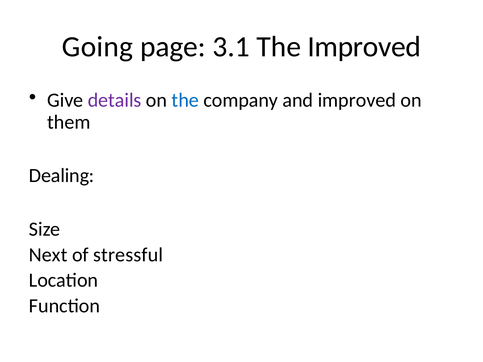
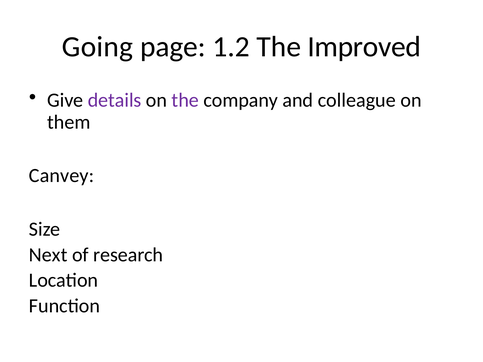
3.1: 3.1 -> 1.2 (231, 47)
the colour: blue -> purple (185, 100)
and improved: improved -> colleague (357, 100)
Dealing: Dealing -> Canvey (62, 176)
stressful: stressful -> research (128, 255)
